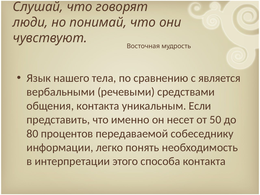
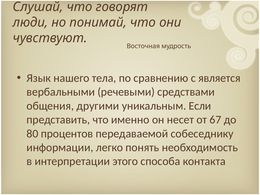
общения контакта: контакта -> другими (98, 106)
50: 50 -> 67 (215, 120)
